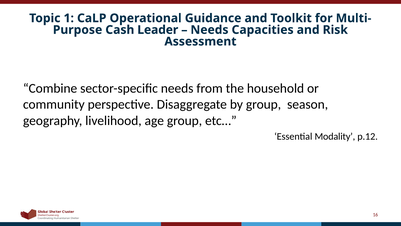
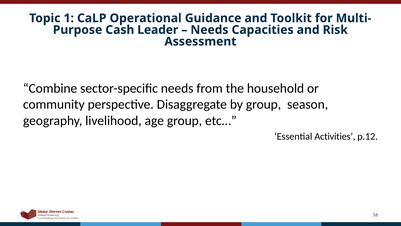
Modality: Modality -> Activities (335, 136)
